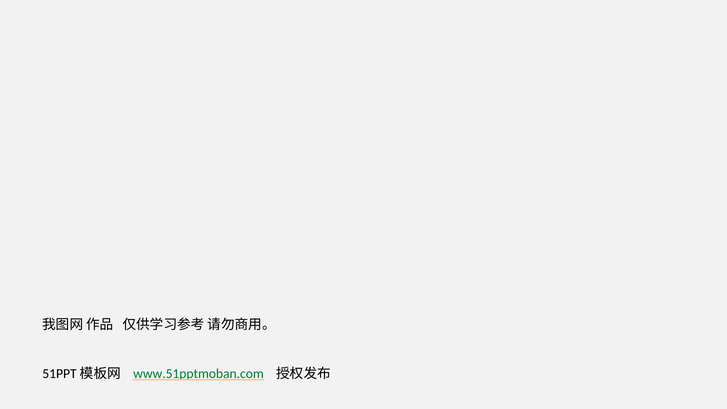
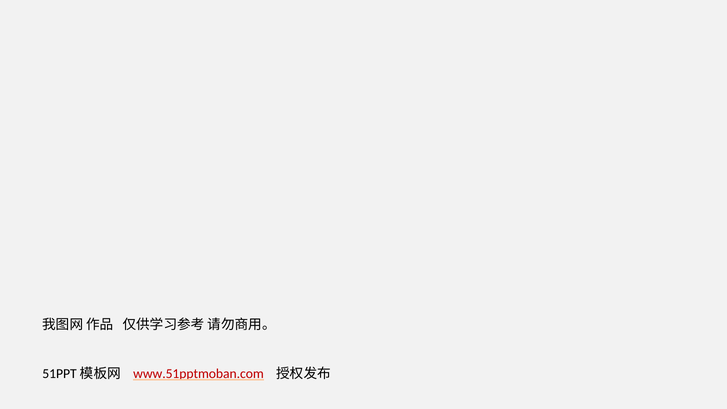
www.51pptmoban.com colour: green -> red (198, 374)
